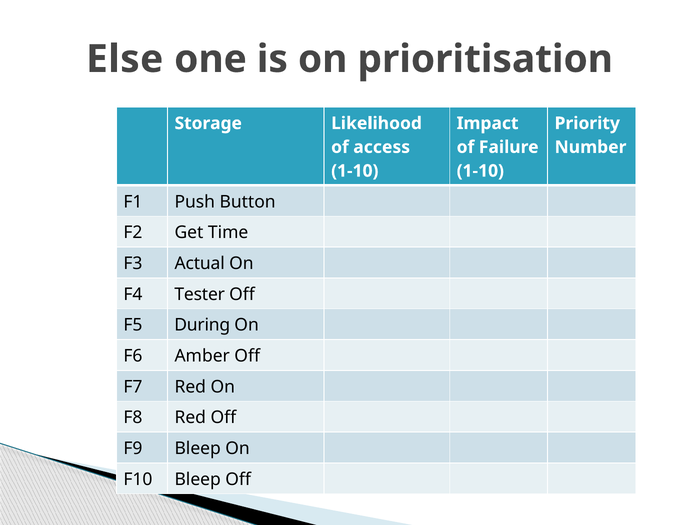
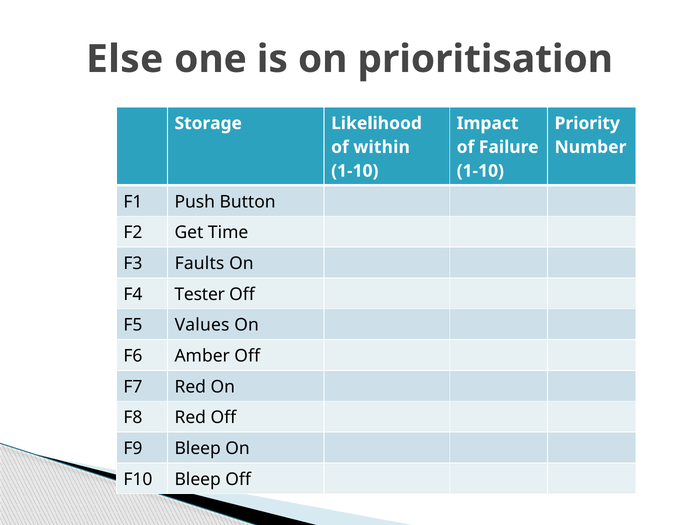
access: access -> within (382, 147)
Actual: Actual -> Faults (200, 263)
During: During -> Values (202, 325)
